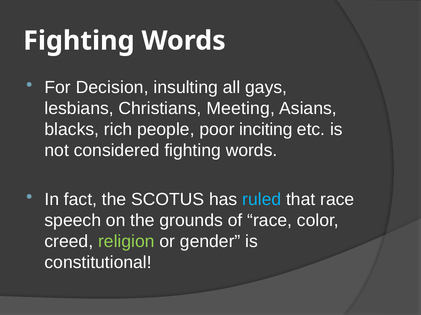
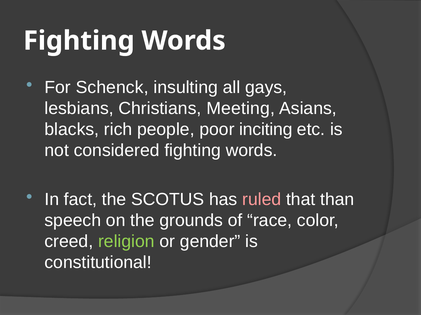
Decision: Decision -> Schenck (112, 87)
ruled colour: light blue -> pink (262, 200)
that race: race -> than (337, 200)
